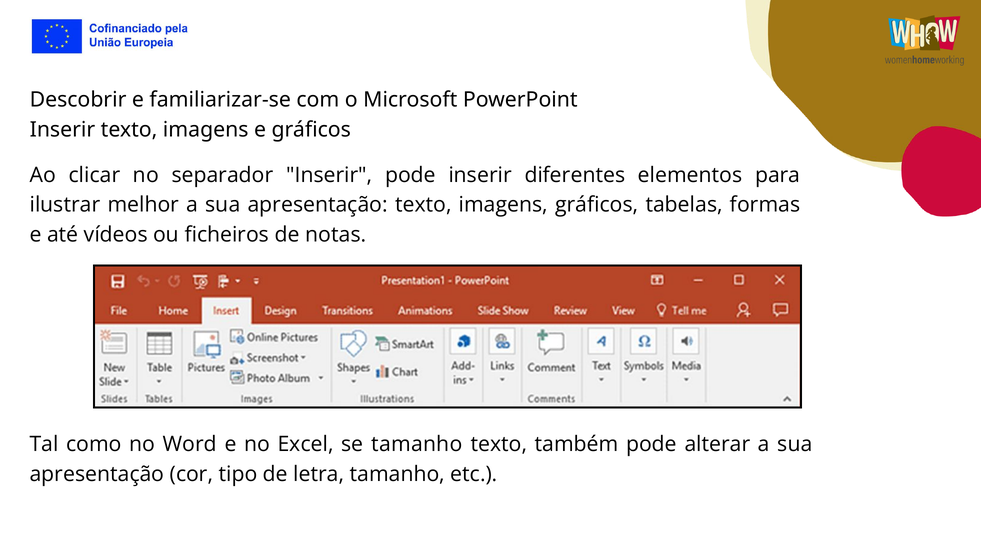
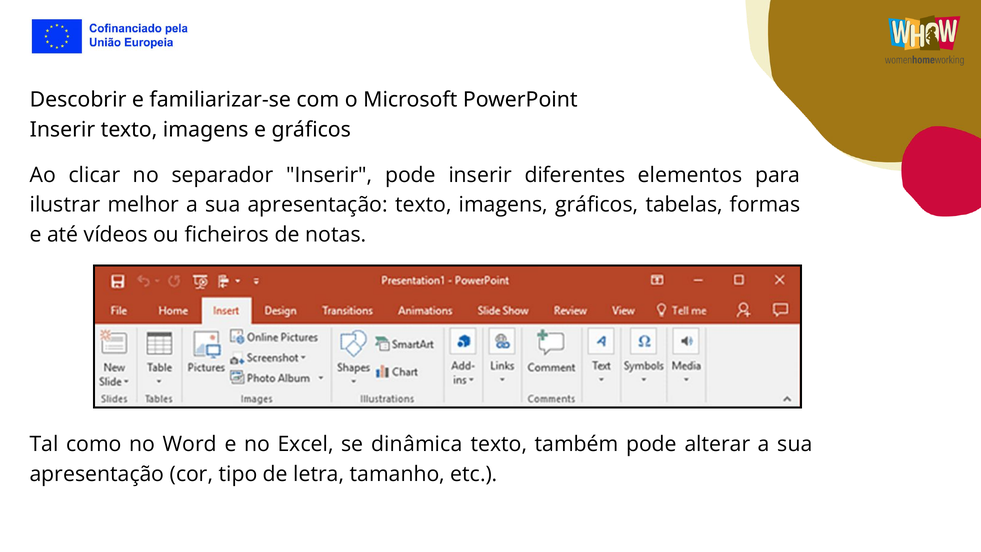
se tamanho: tamanho -> dinâmica (417, 444)
